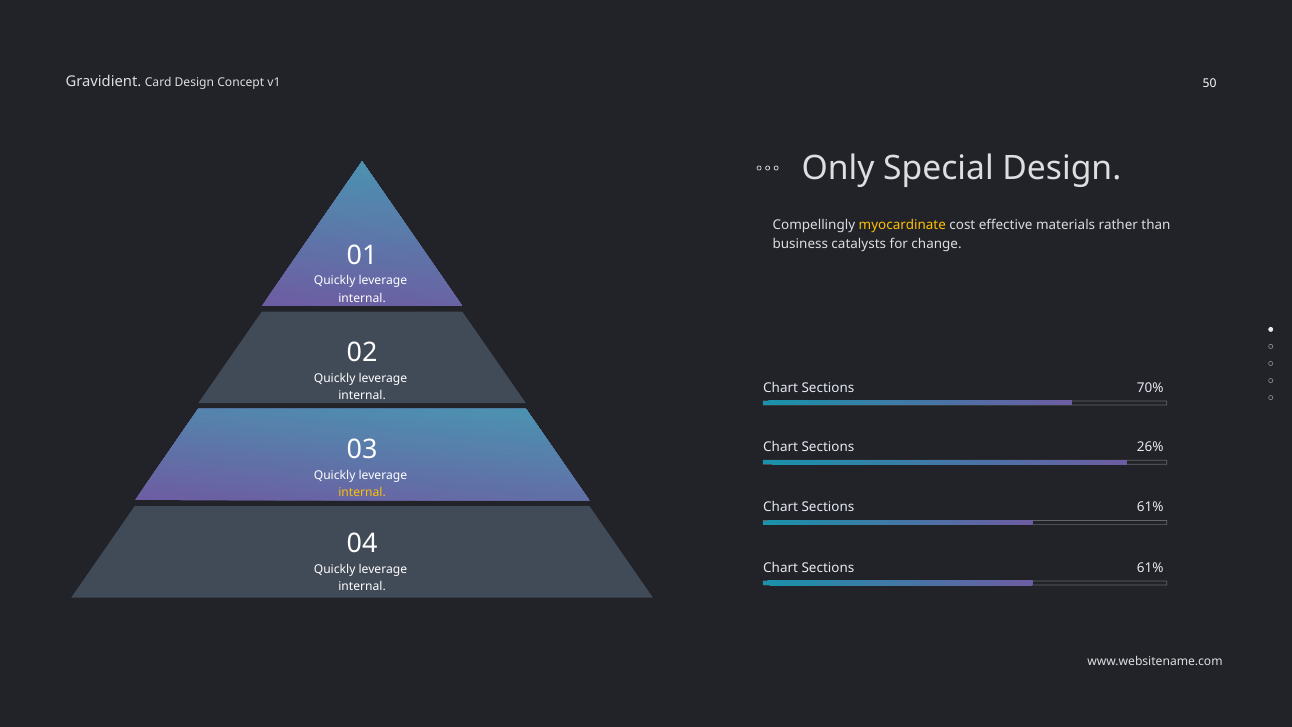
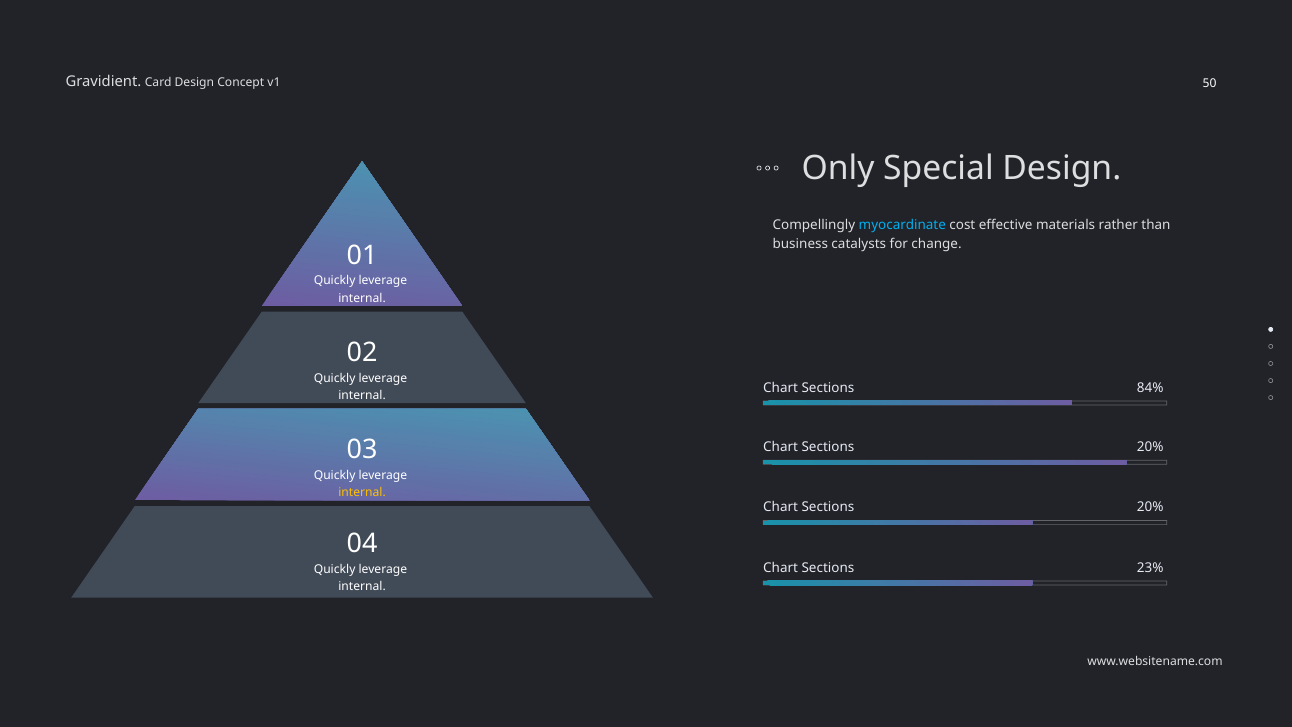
myocardinate colour: yellow -> light blue (902, 225)
70%: 70% -> 84% (1150, 388)
26%: 26% -> 20% (1150, 447)
61%: 61% -> 20% (1150, 507)
61%: 61% -> 23% (1150, 568)
